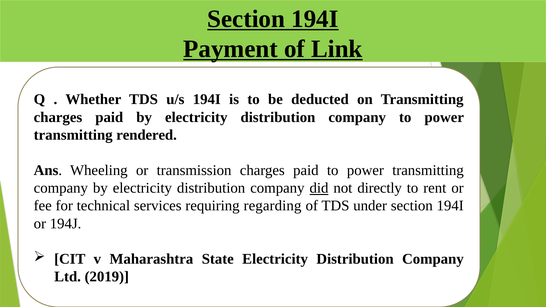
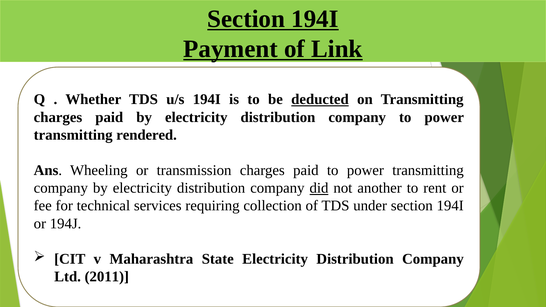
deducted underline: none -> present (320, 99)
directly: directly -> another (380, 188)
regarding: regarding -> collection (273, 206)
2019: 2019 -> 2011 (107, 277)
